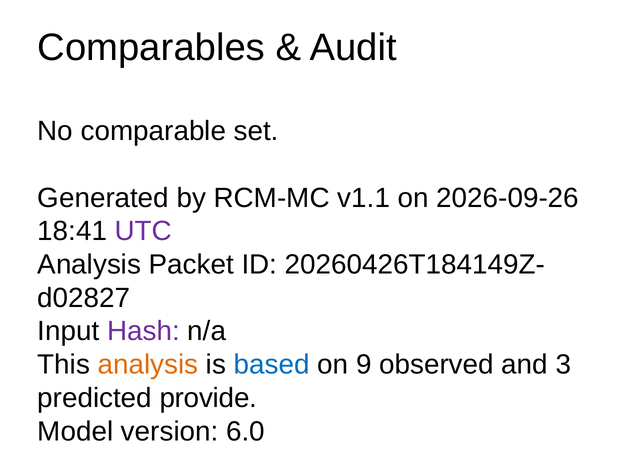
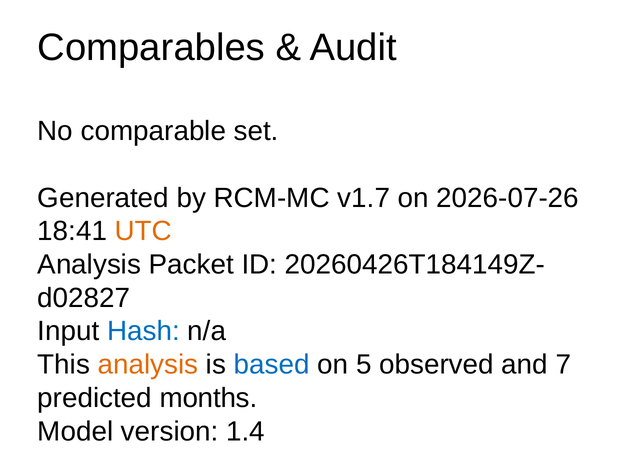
v1.1: v1.1 -> v1.7 (364, 198)
2026-09-26: 2026-09-26 -> 2026-07-26 (508, 198)
UTC colour: purple -> orange (143, 231)
Hash colour: purple -> blue (143, 332)
9: 9 -> 5 (364, 365)
3: 3 -> 7 (563, 365)
provide: provide -> months (208, 398)
6.0: 6.0 -> 1.4 (246, 432)
